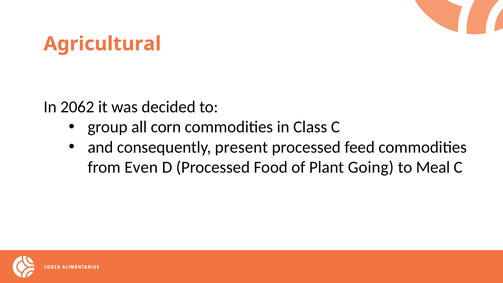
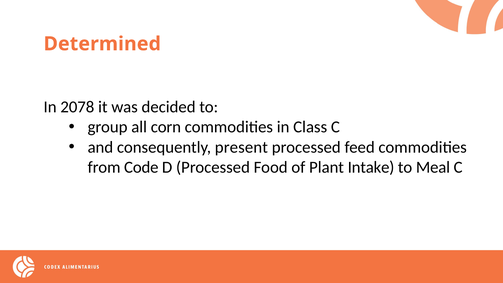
Agricultural: Agricultural -> Determined (102, 44)
2062: 2062 -> 2078 (77, 107)
Even: Even -> Code (141, 167)
Going: Going -> Intake (371, 167)
